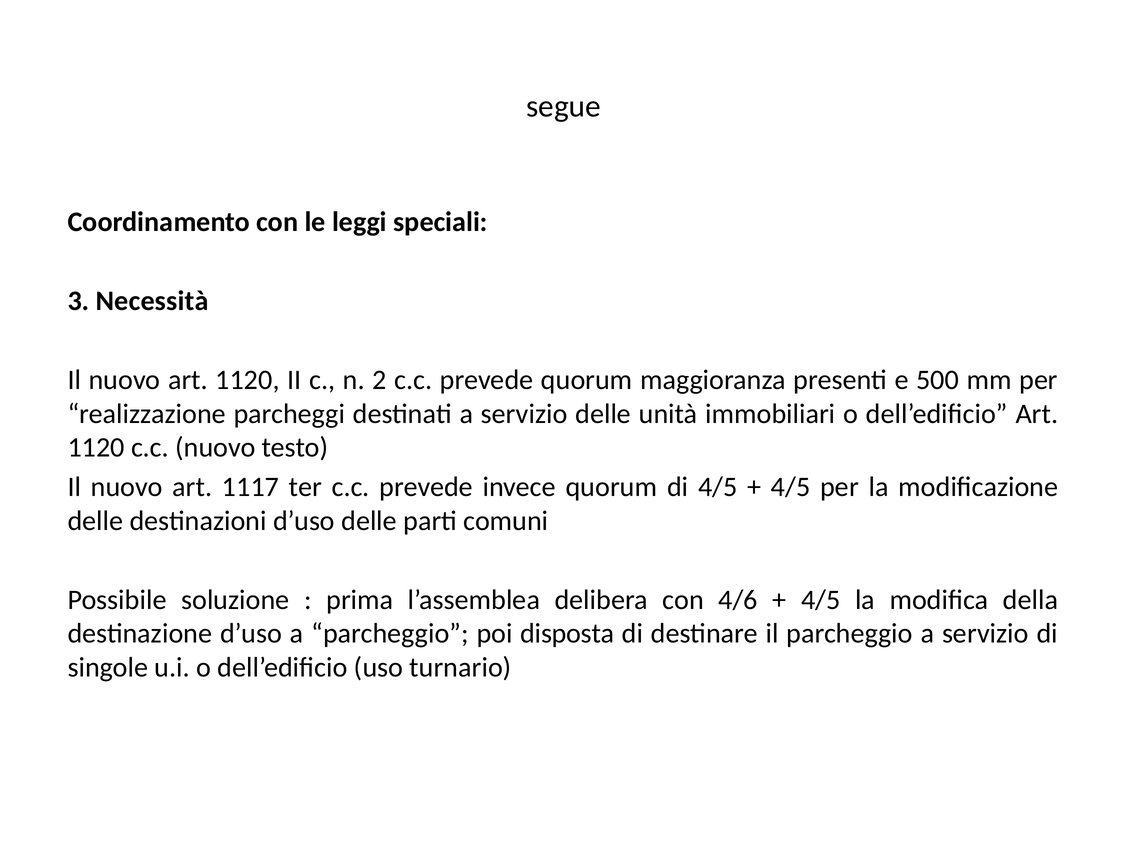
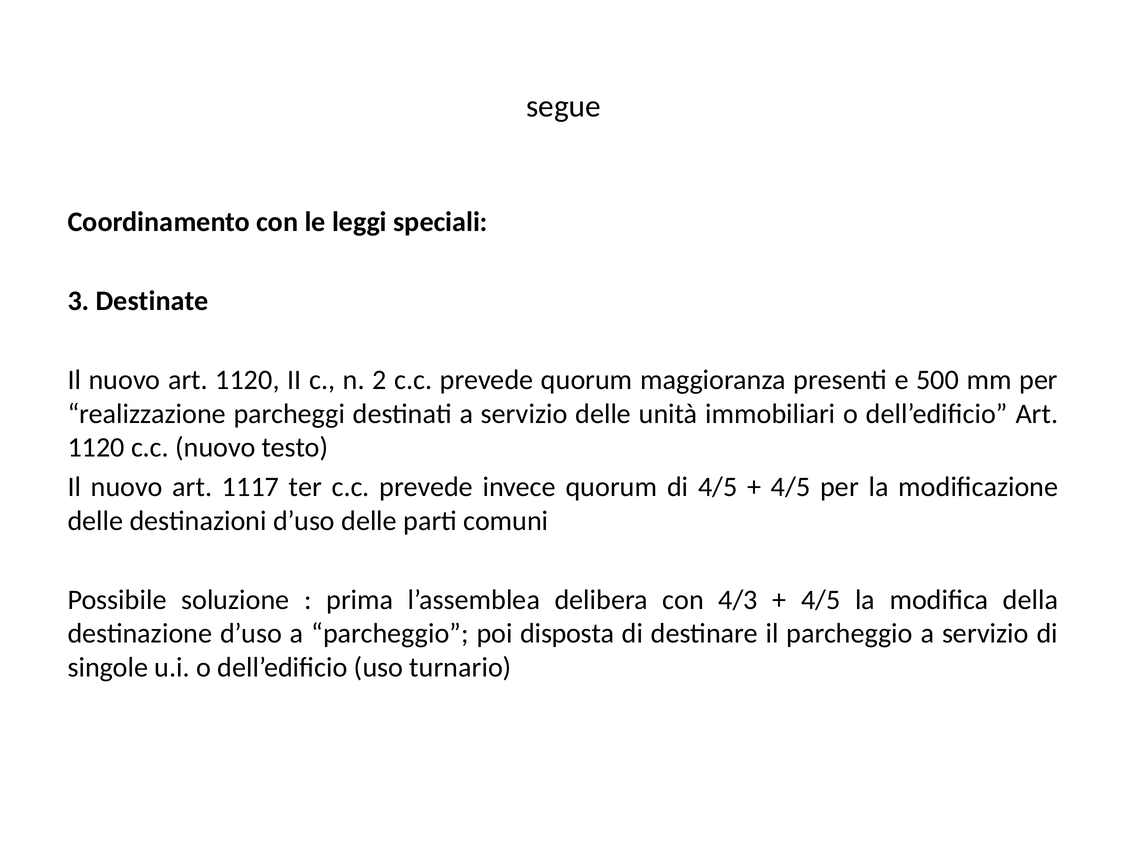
Necessità: Necessità -> Destinate (152, 301)
4/6: 4/6 -> 4/3 (738, 599)
